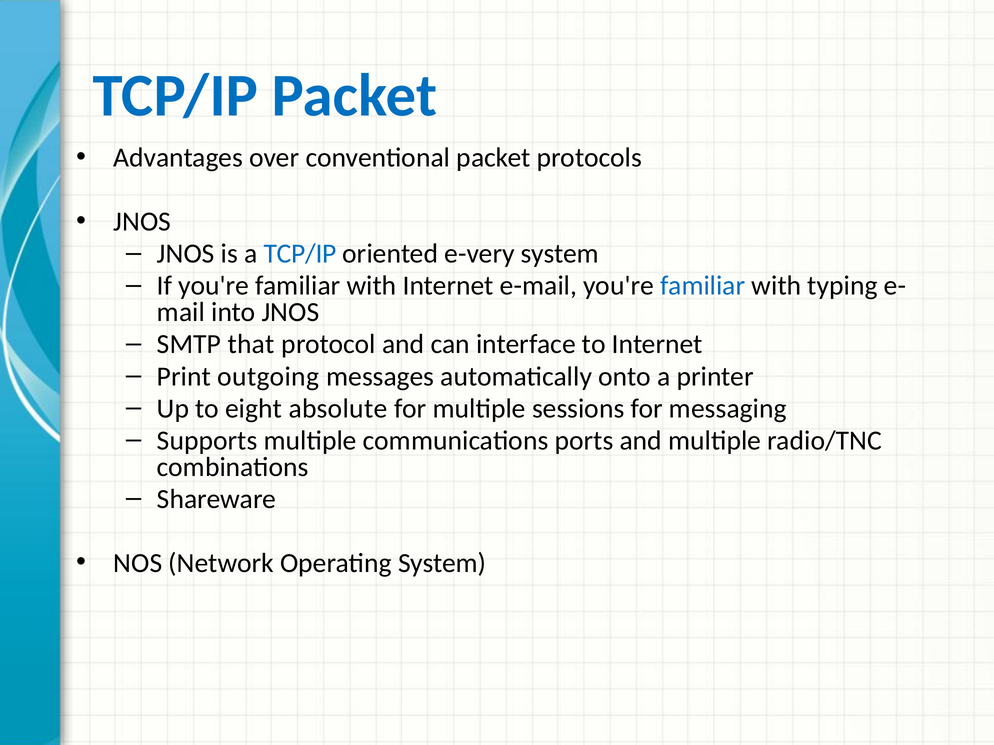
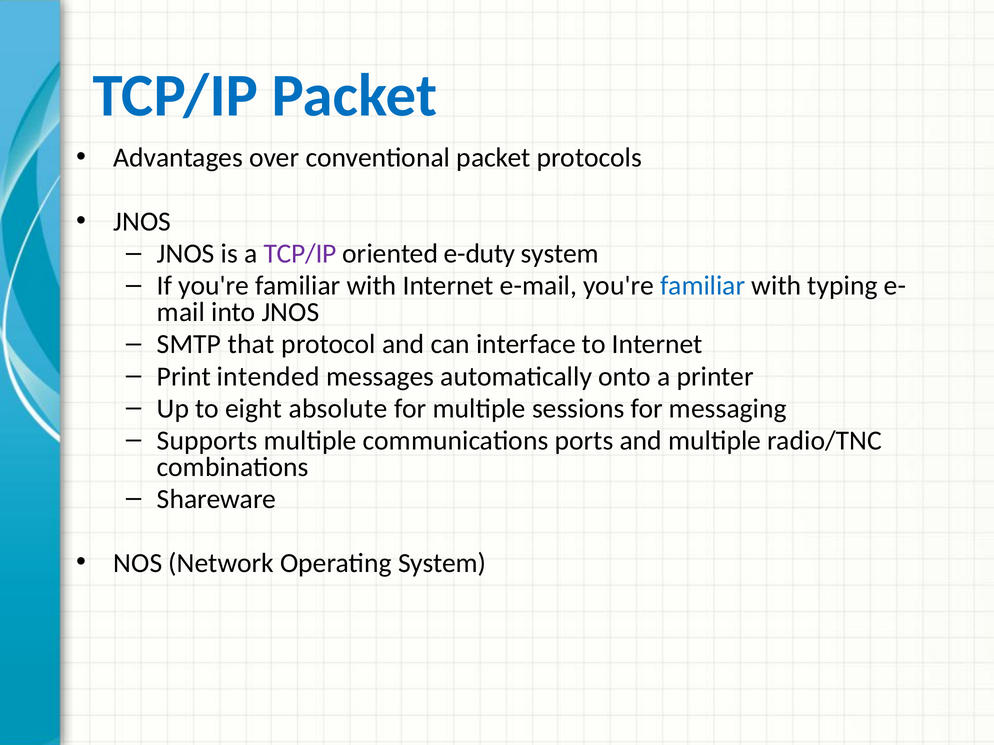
TCP/IP colour: blue -> purple (300, 254)
e-very: e-very -> e-duty (480, 254)
outgoing: outgoing -> intended (268, 377)
